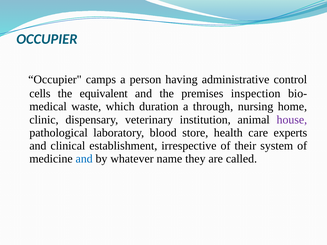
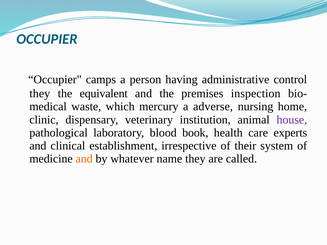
cells: cells -> they (40, 94)
duration: duration -> mercury (159, 107)
through: through -> adverse (213, 107)
store: store -> book (195, 133)
and colour: blue -> orange (84, 159)
